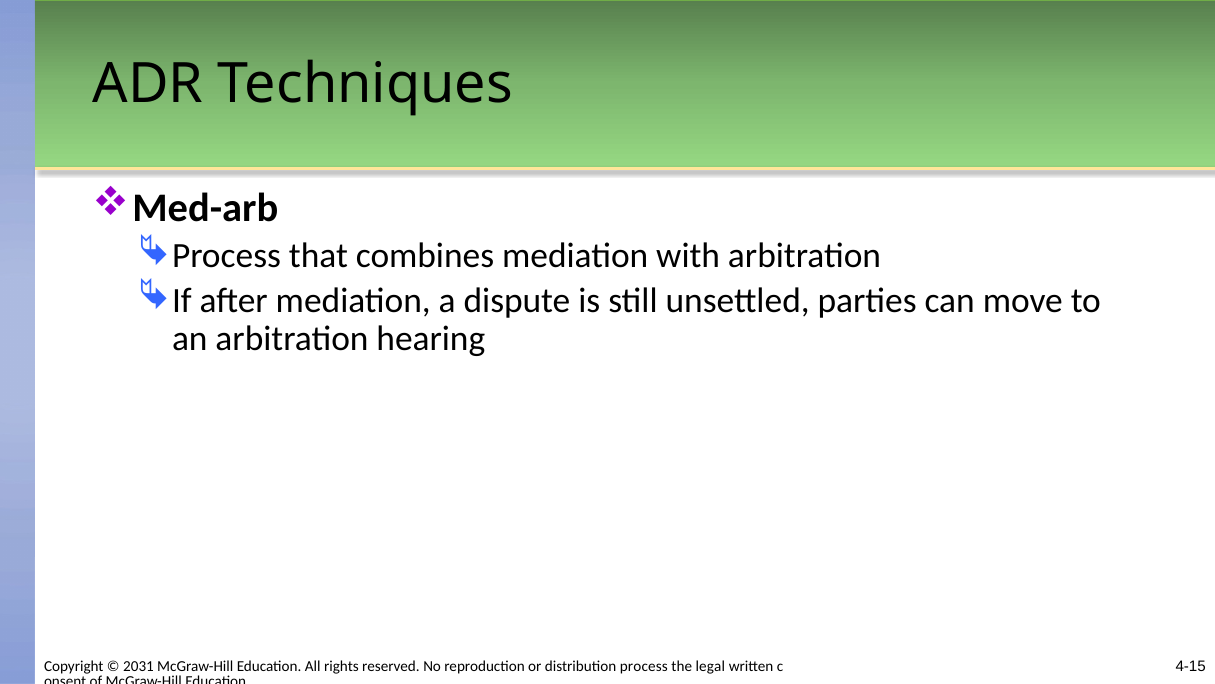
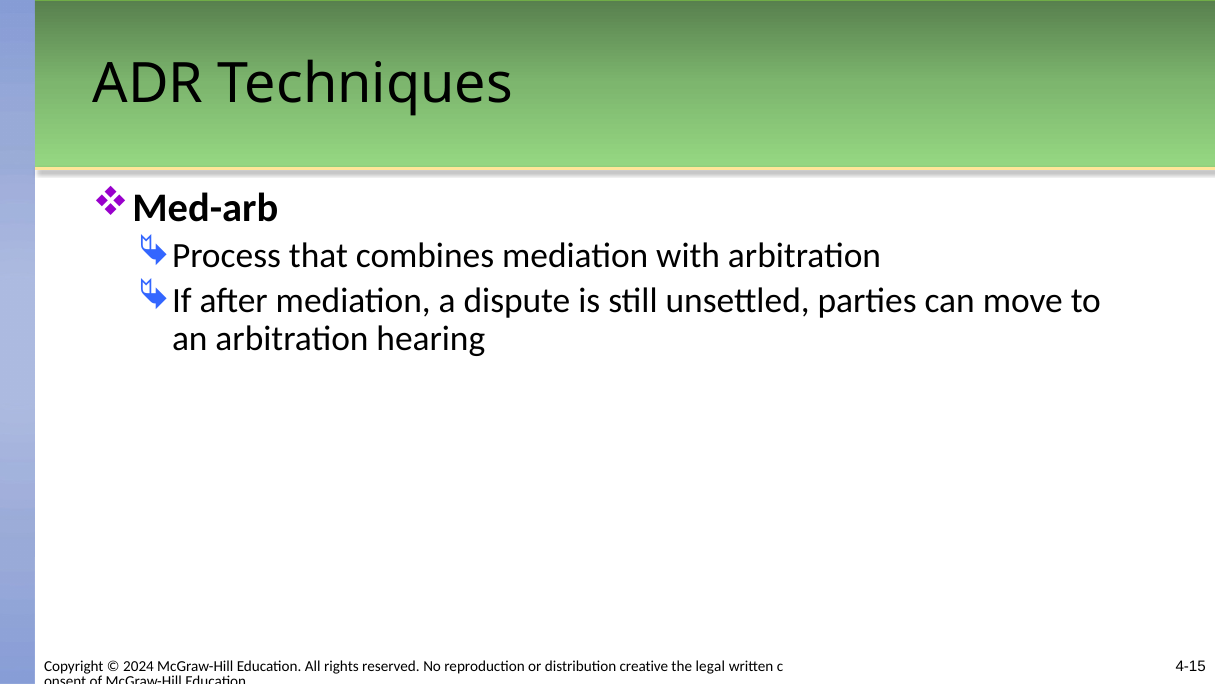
2031: 2031 -> 2024 (139, 666)
distribution process: process -> creative (644, 666)
